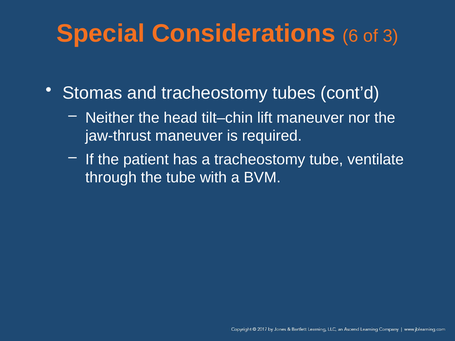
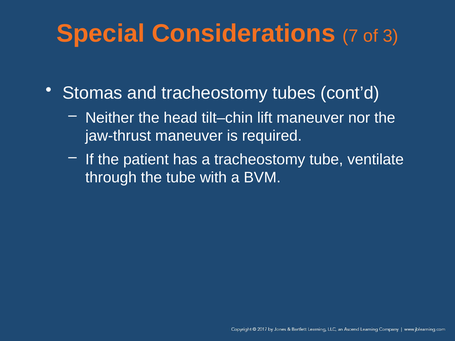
6: 6 -> 7 (351, 36)
